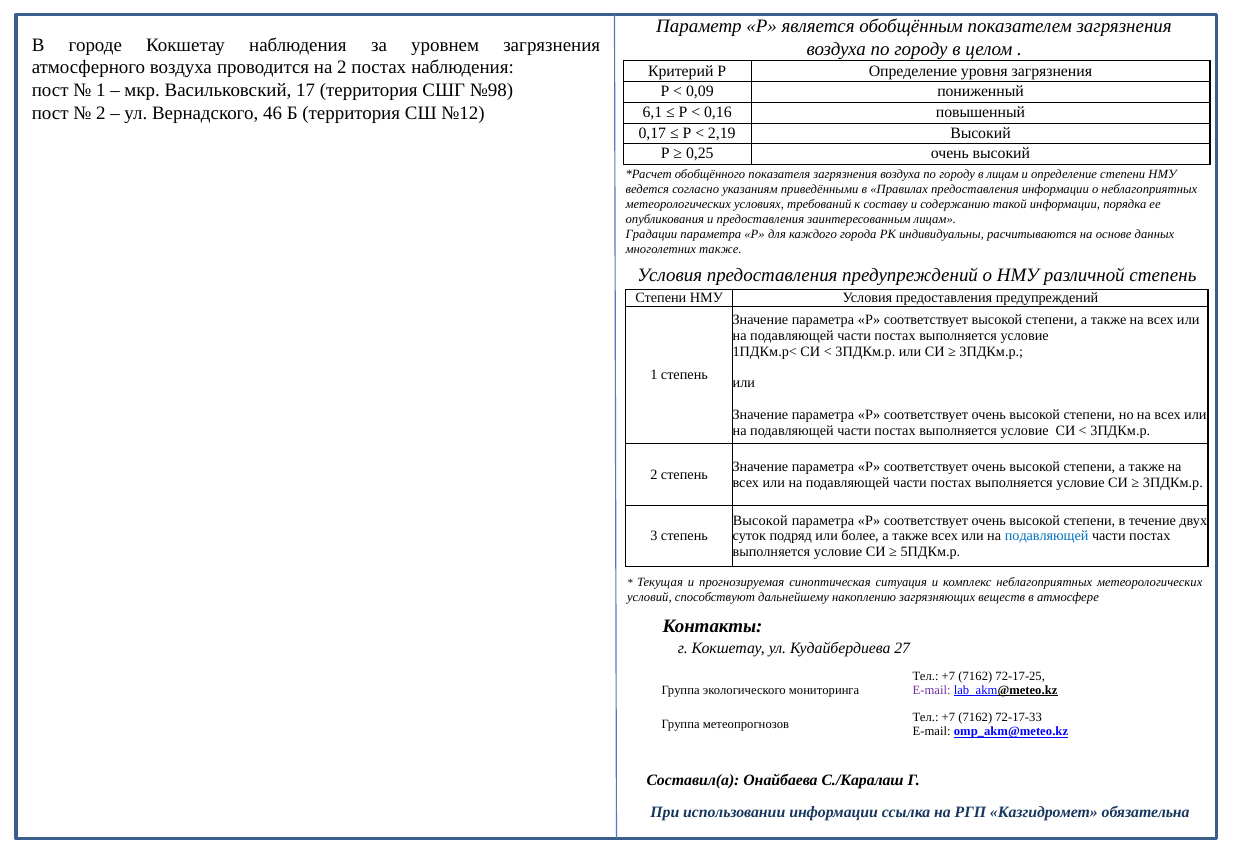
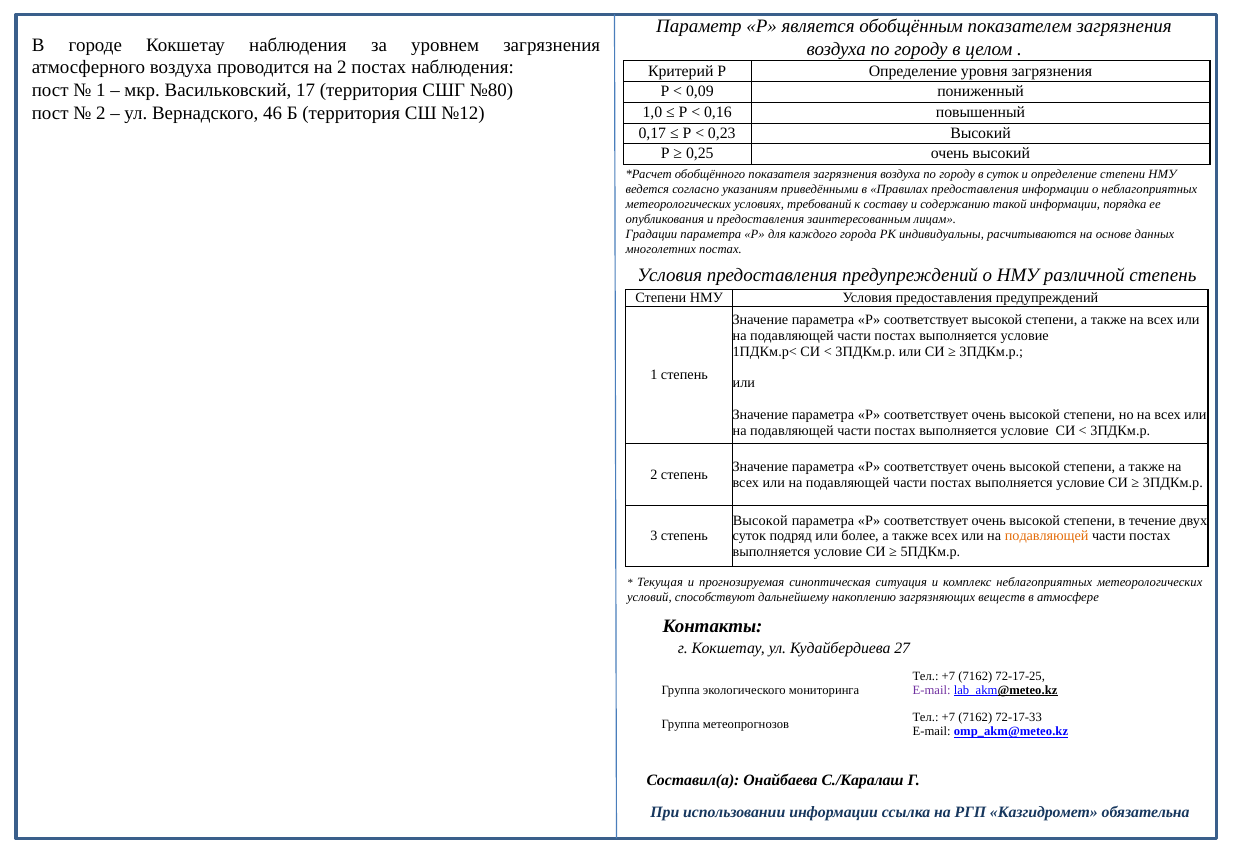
№98: №98 -> №80 (492, 90)
6,1: 6,1 -> 1,0 (652, 112)
2,19: 2,19 -> 0,23 (722, 133)
в лицам: лицам -> суток (1003, 174)
многолетних также: также -> постах (721, 250)
подавляющей colour: blue -> orange (1047, 537)
